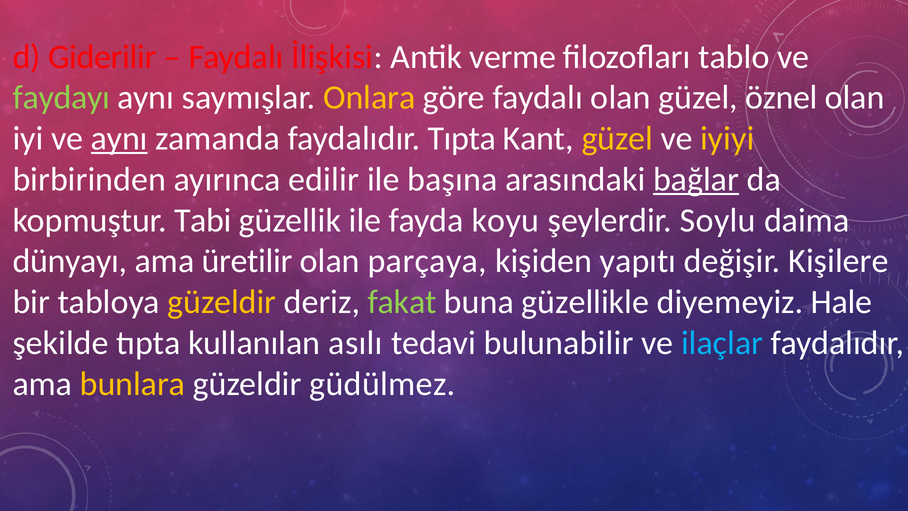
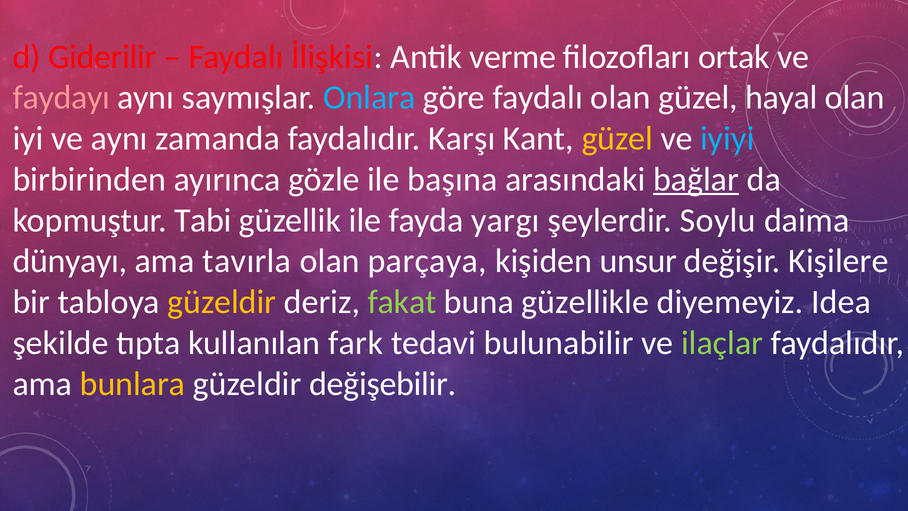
tablo: tablo -> ortak (734, 57)
faydayı colour: light green -> pink (61, 98)
Onlara colour: yellow -> light blue (369, 98)
öznel: öznel -> hayal (781, 98)
aynı underline: present -> none (119, 139)
faydalıdır Tıpta: Tıpta -> Karşı (462, 139)
iyiyi colour: yellow -> light blue (727, 139)
edilir: edilir -> gözle (324, 179)
koyu: koyu -> yargı (505, 220)
üretilir: üretilir -> tavırla (247, 261)
yapıtı: yapıtı -> unsur (638, 261)
Hale: Hale -> Idea (841, 302)
asılı: asılı -> fark (356, 343)
ilaçlar colour: light blue -> light green (722, 343)
güdülmez: güdülmez -> değişebilir (383, 384)
